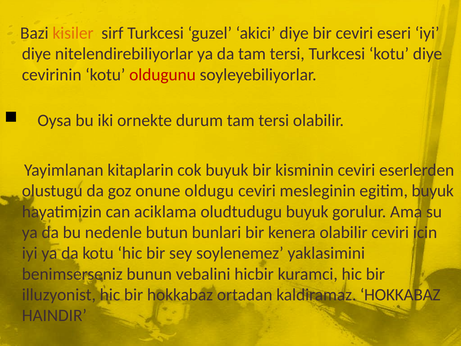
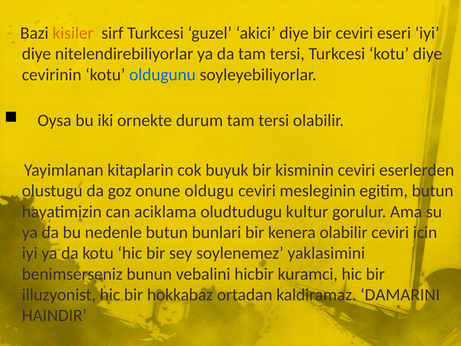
oldugunu colour: red -> blue (162, 75)
egitim buyuk: buyuk -> butun (433, 191)
oludtudugu buyuk: buyuk -> kultur (307, 211)
kaldiramaz HOKKABAZ: HOKKABAZ -> DAMARINI (400, 295)
